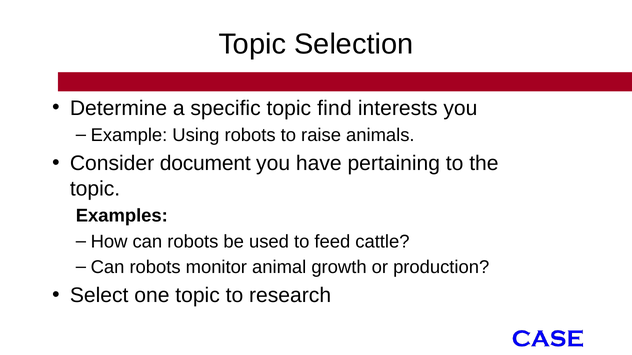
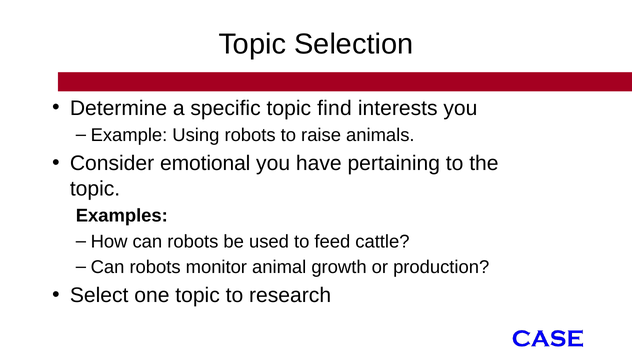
document: document -> emotional (205, 164)
